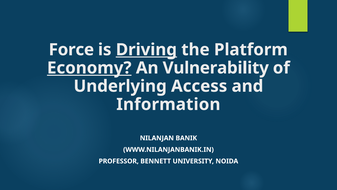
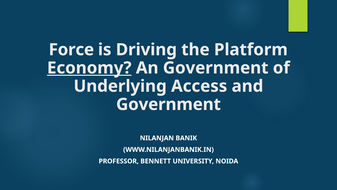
Driving underline: present -> none (146, 50)
An Vulnerability: Vulnerability -> Government (216, 68)
Information: Information -> Government (168, 104)
